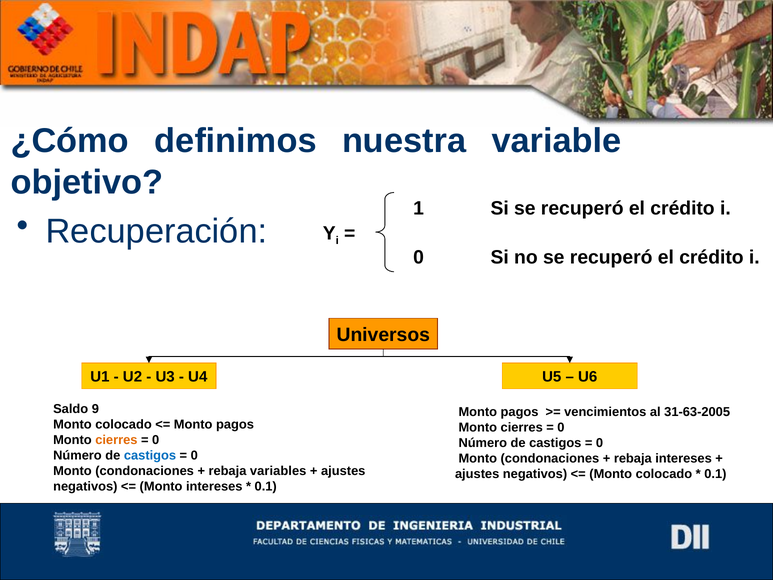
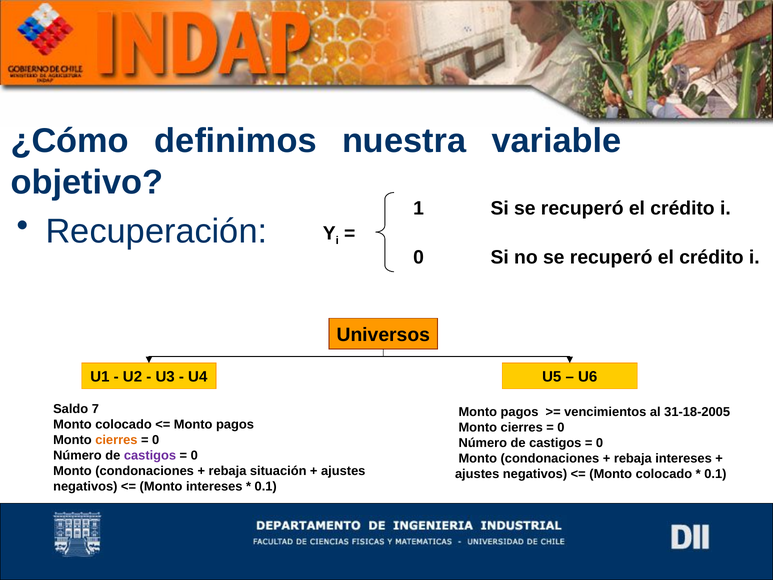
9: 9 -> 7 (95, 409)
31-63-2005: 31-63-2005 -> 31-18-2005 (697, 412)
castigos colour: blue -> purple (150, 455)
variables: variables -> situación (278, 471)
